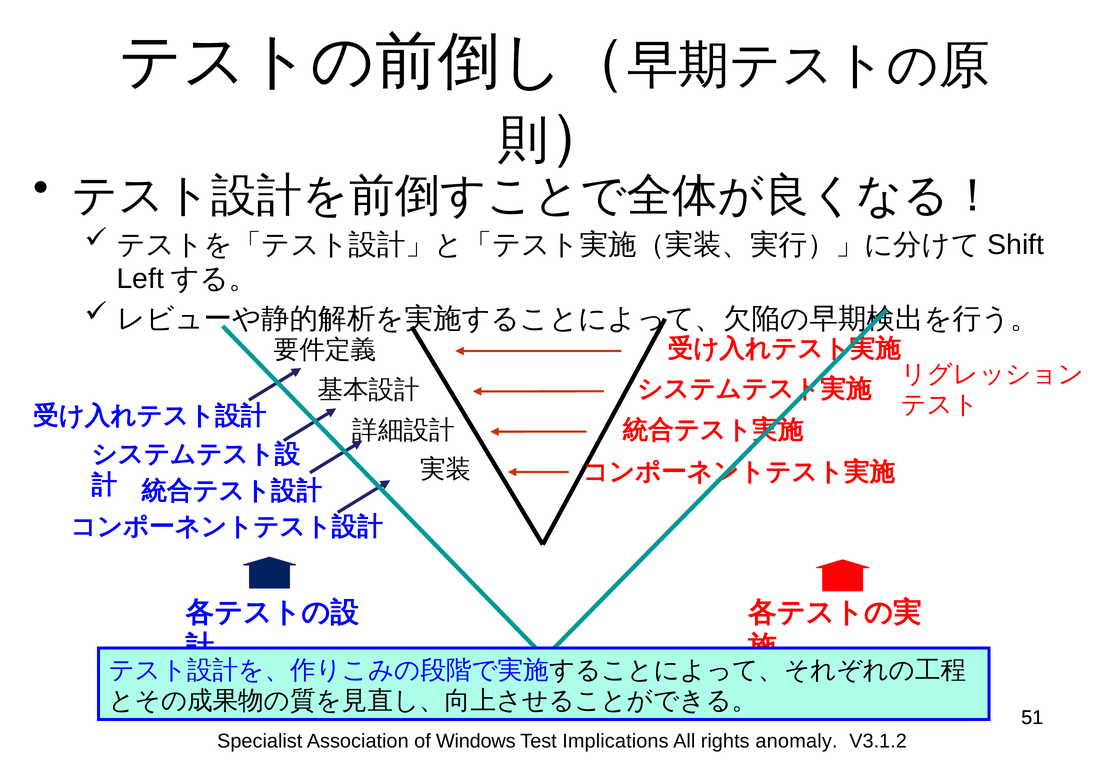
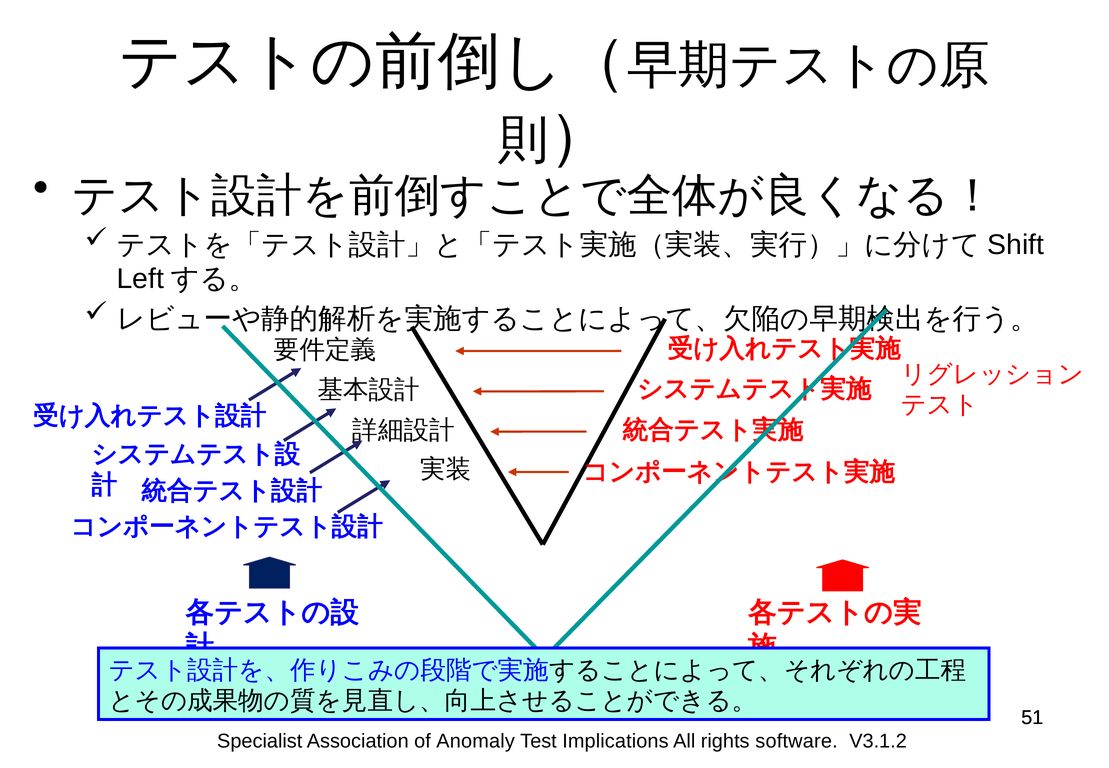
Windows: Windows -> Anomaly (476, 741)
anomaly: anomaly -> software (797, 741)
